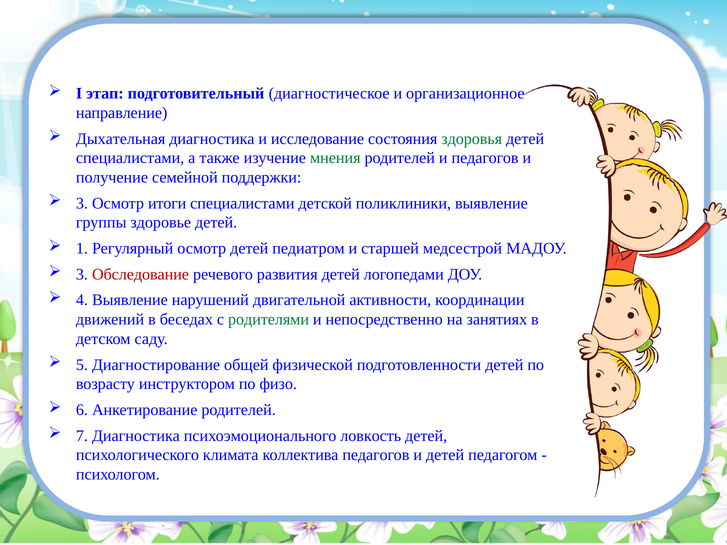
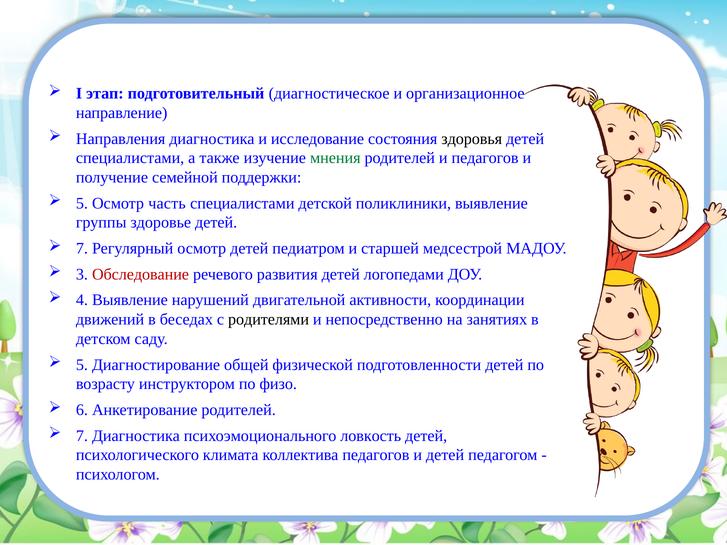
Дыхательная: Дыхательная -> Направления (121, 139)
здоровья colour: green -> black (472, 139)
3: 3 -> 5 (82, 203)
итоги: итоги -> часть (167, 203)
1: 1 -> 7 (82, 249)
родителями colour: green -> black (269, 320)
